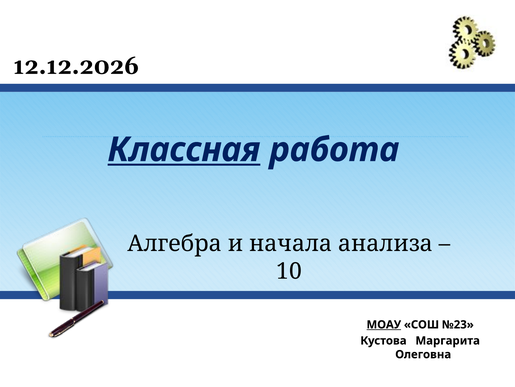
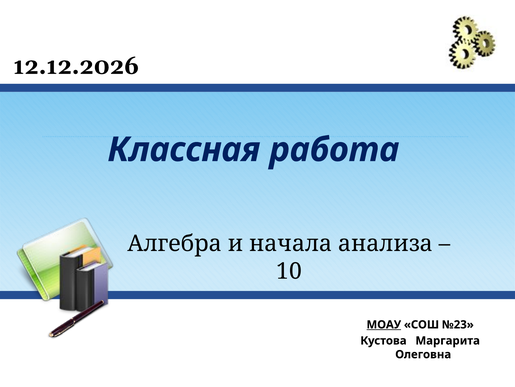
Классная underline: present -> none (184, 149)
